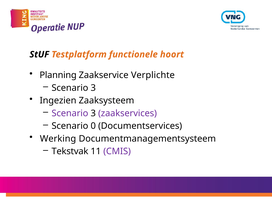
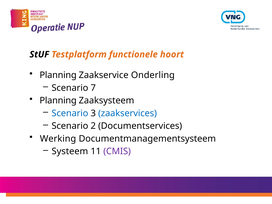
Verplichte: Verplichte -> Onderling (153, 75)
3: 3 -> 7 (93, 88)
Ingezien: Ingezien -> Planning (58, 101)
Scenario colour: purple -> blue (70, 113)
zaakservices colour: purple -> blue (128, 113)
0: 0 -> 2 (93, 126)
Tekstvak: Tekstvak -> Systeem (70, 151)
